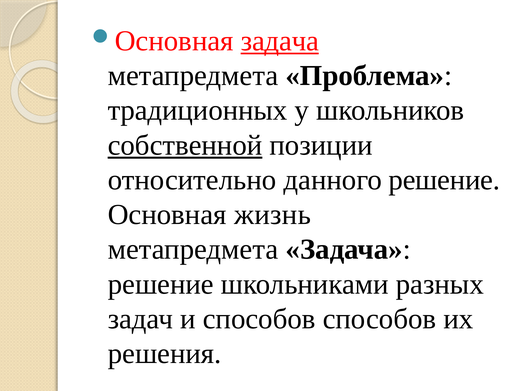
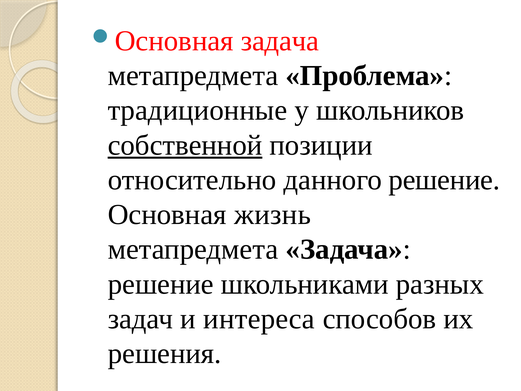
задача underline: present -> none (280, 41)
традиционных: традиционных -> традиционные (198, 110)
и способов: способов -> интереса (259, 319)
